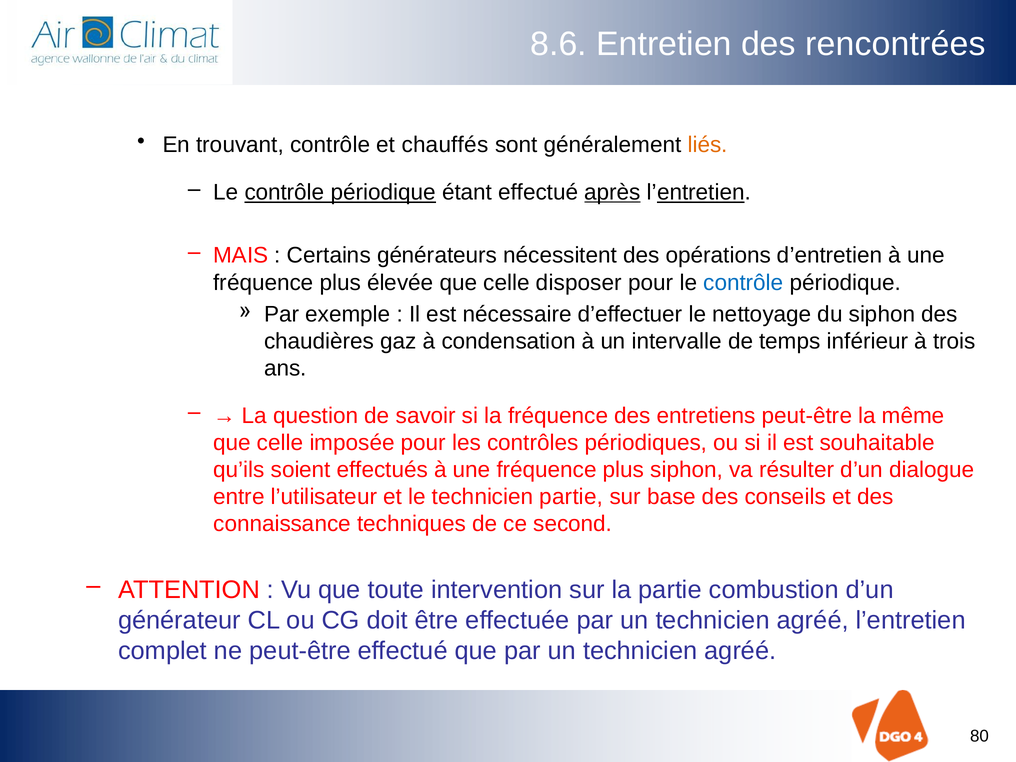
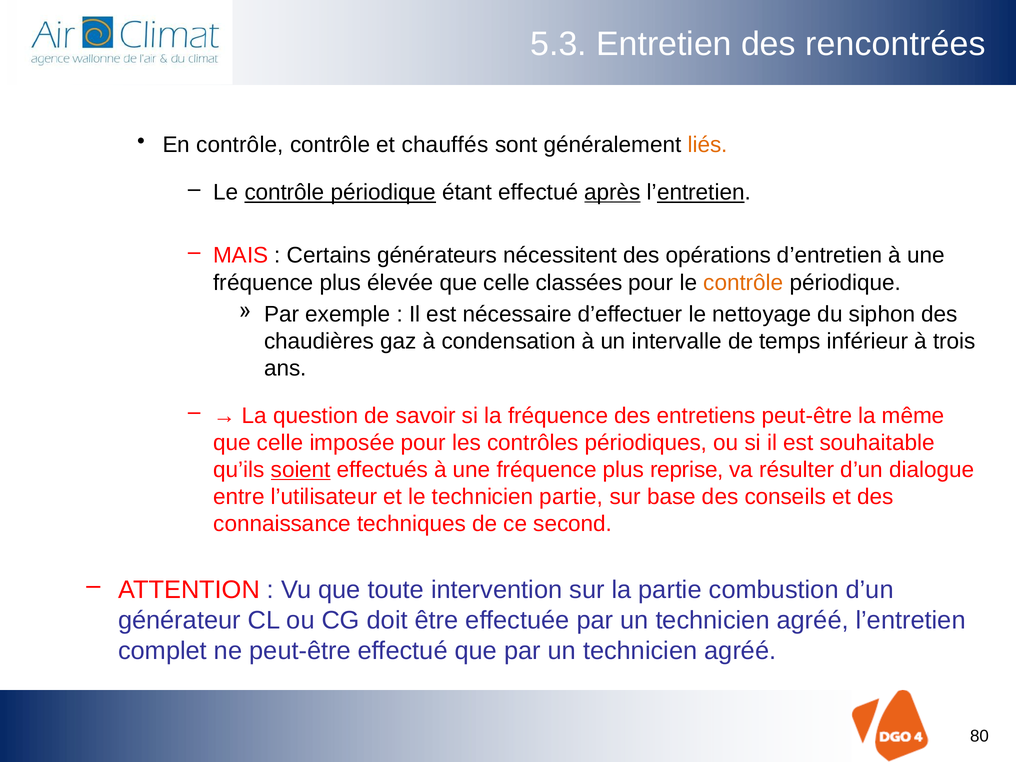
8.6: 8.6 -> 5.3 (559, 44)
En trouvant: trouvant -> contrôle (240, 145)
disposer: disposer -> classées (579, 283)
contrôle colour: blue -> orange (743, 283)
soient underline: none -> present (301, 470)
plus siphon: siphon -> reprise (687, 470)
